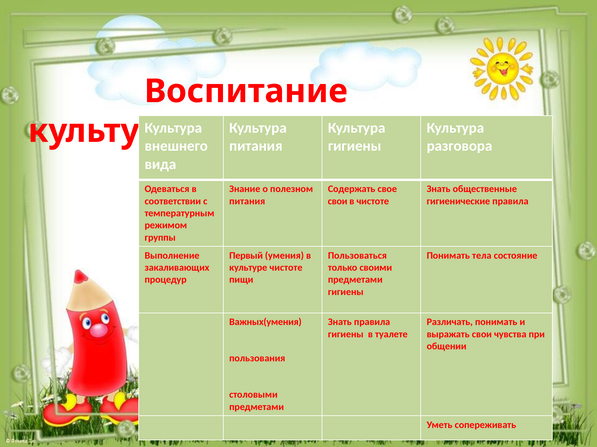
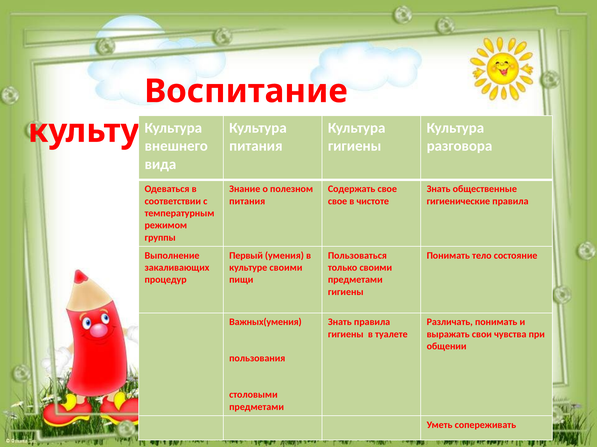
свои: свои -> свое (338, 201)
тела: тела -> тело (482, 256)
культуре чистоте: чистоте -> своими (286, 268)
